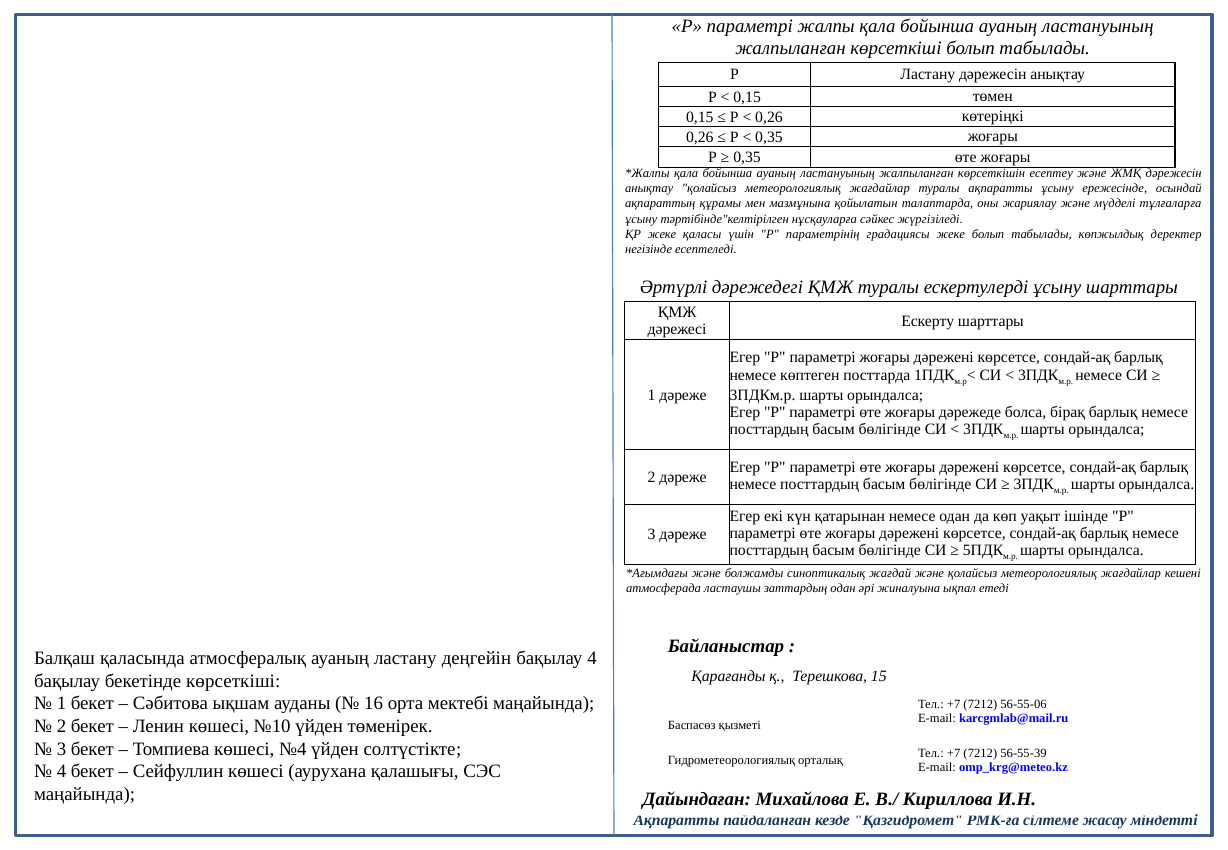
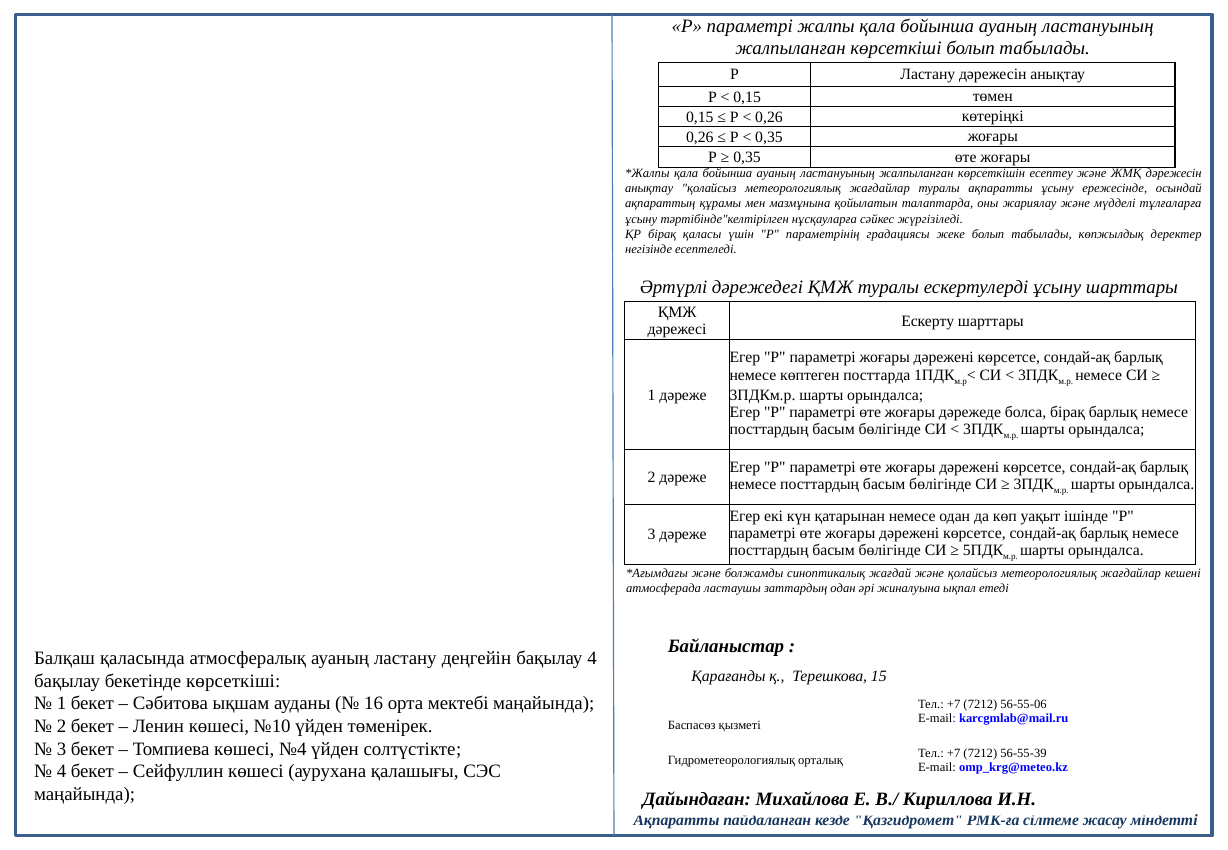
ҚР жеке: жеке -> бірақ (662, 234)
